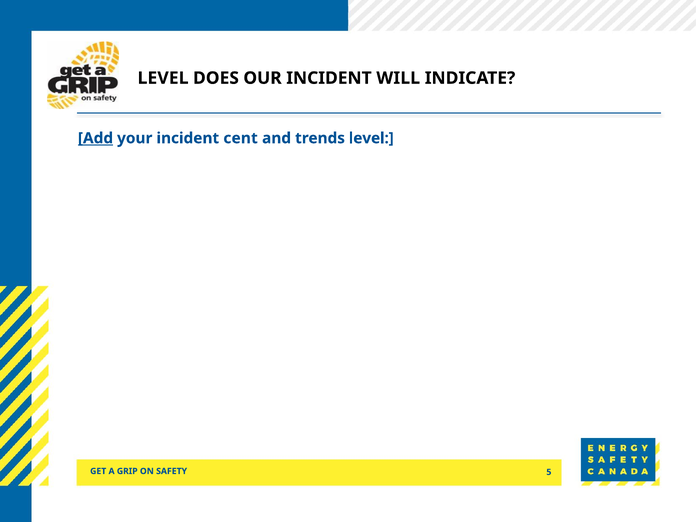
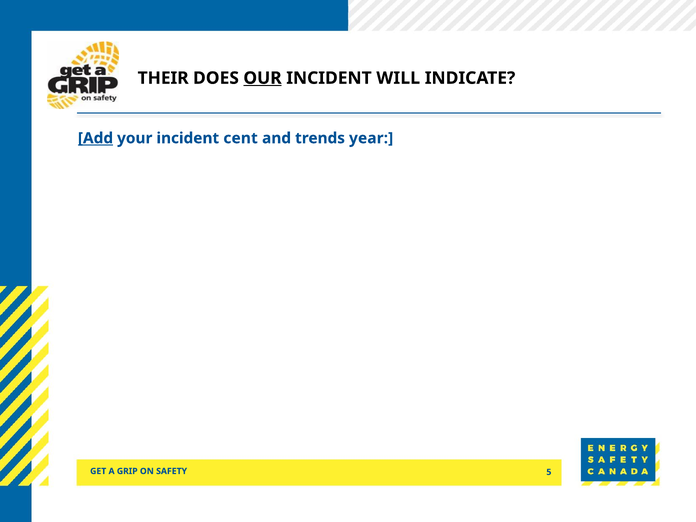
LEVEL: LEVEL -> THEIR (163, 78)
OUR underline: none -> present (263, 78)
trends level: level -> year (371, 138)
